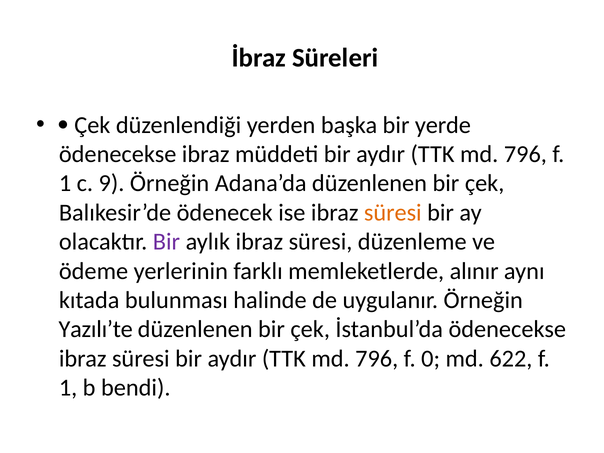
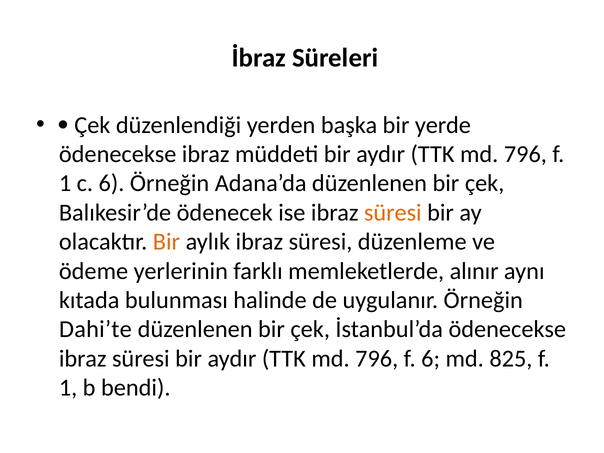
c 9: 9 -> 6 (112, 183)
Bir colour: purple -> orange (166, 242)
Yazılı’te: Yazılı’te -> Dahi’te (95, 329)
f 0: 0 -> 6 (431, 359)
622: 622 -> 825 (511, 359)
